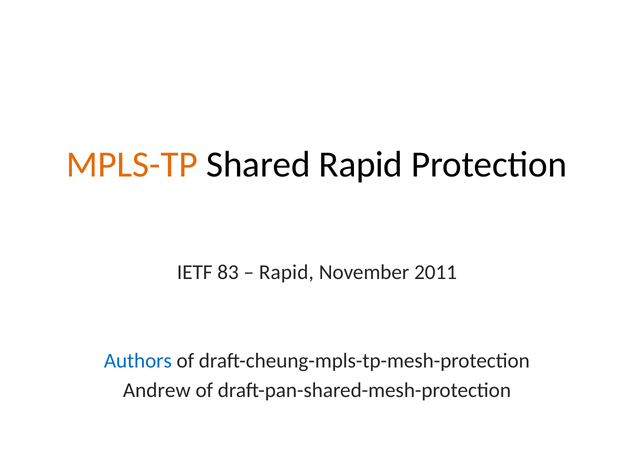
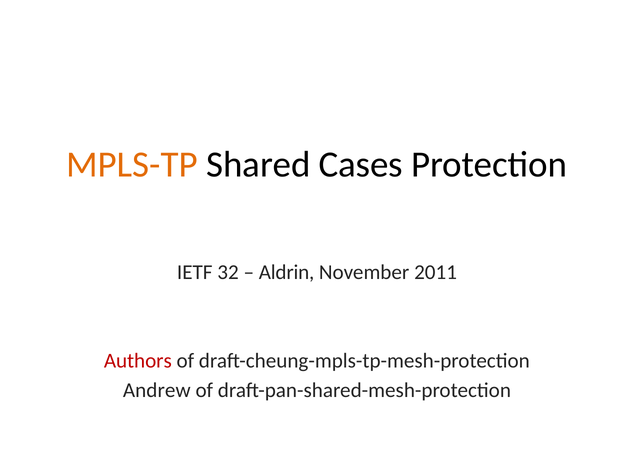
Shared Rapid: Rapid -> Cases (361, 164)
83: 83 -> 32 (228, 272)
Rapid: Rapid -> Aldrin (287, 272)
Authors colour: blue -> red (138, 361)
